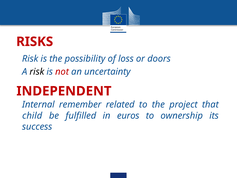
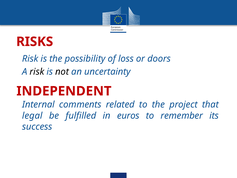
not colour: red -> black (62, 72)
remember: remember -> comments (80, 104)
child: child -> legal (32, 115)
ownership: ownership -> remember (182, 115)
